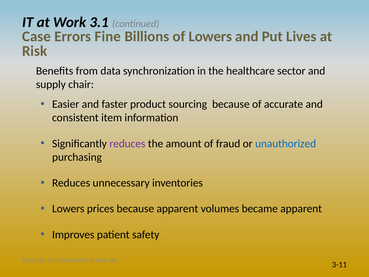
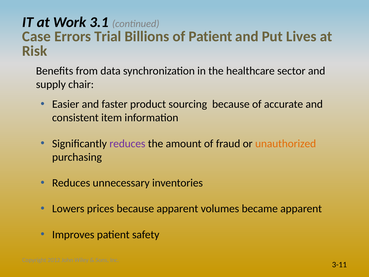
Fine: Fine -> Trial (108, 37)
of Lowers: Lowers -> Patient (210, 37)
unauthorized colour: blue -> orange (286, 143)
